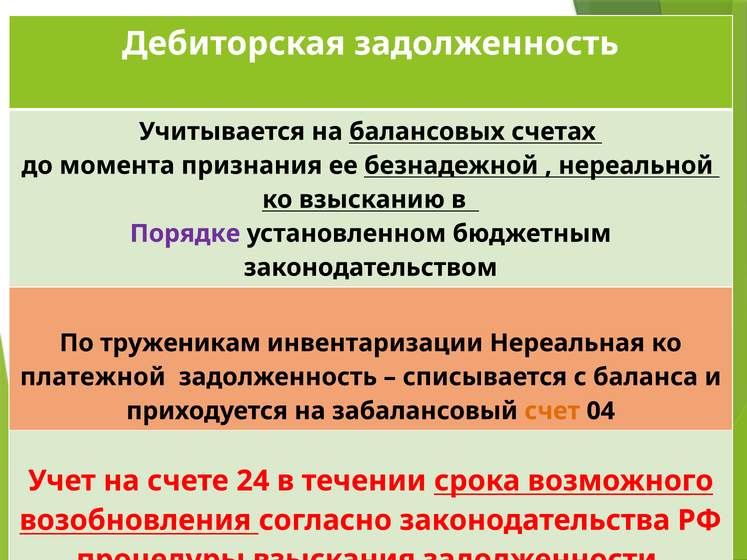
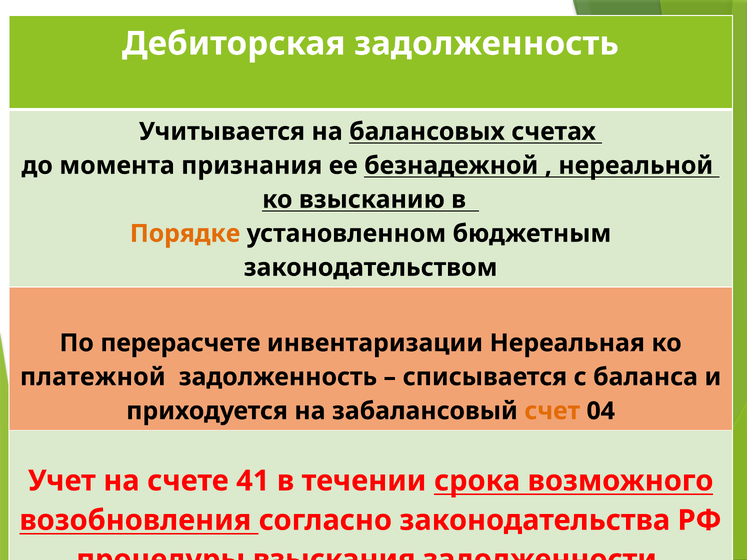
Порядке colour: purple -> orange (185, 234)
труженикам: труженикам -> перерасчете (180, 343)
24: 24 -> 41 (253, 481)
